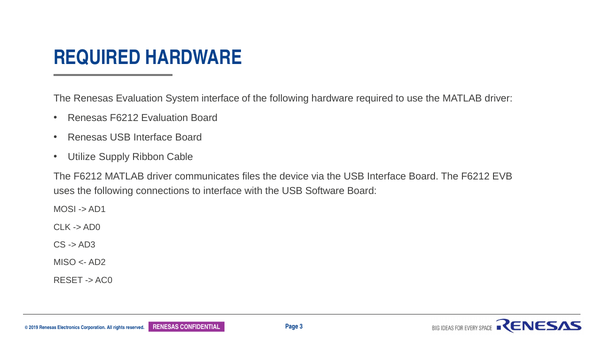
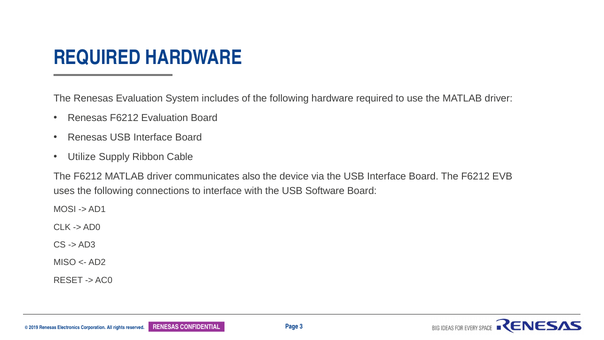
System interface: interface -> includes (220, 98)
files: files -> also (251, 176)
